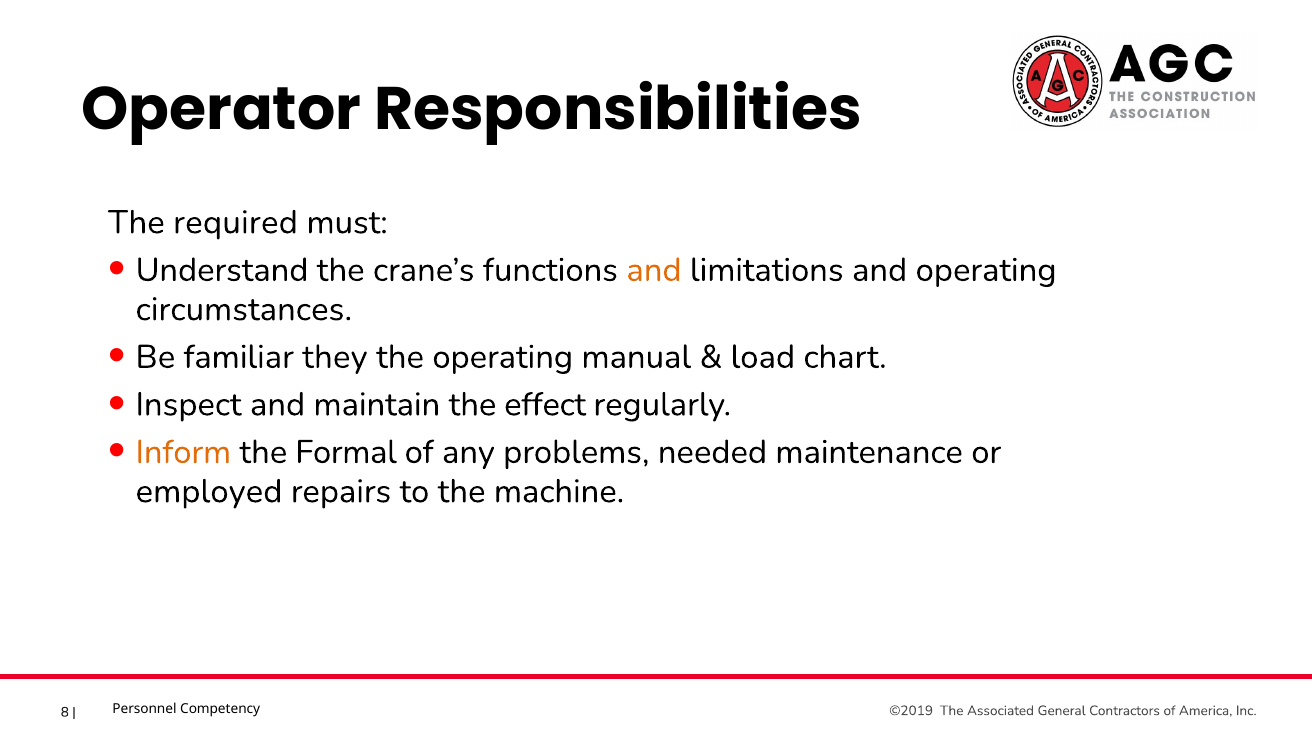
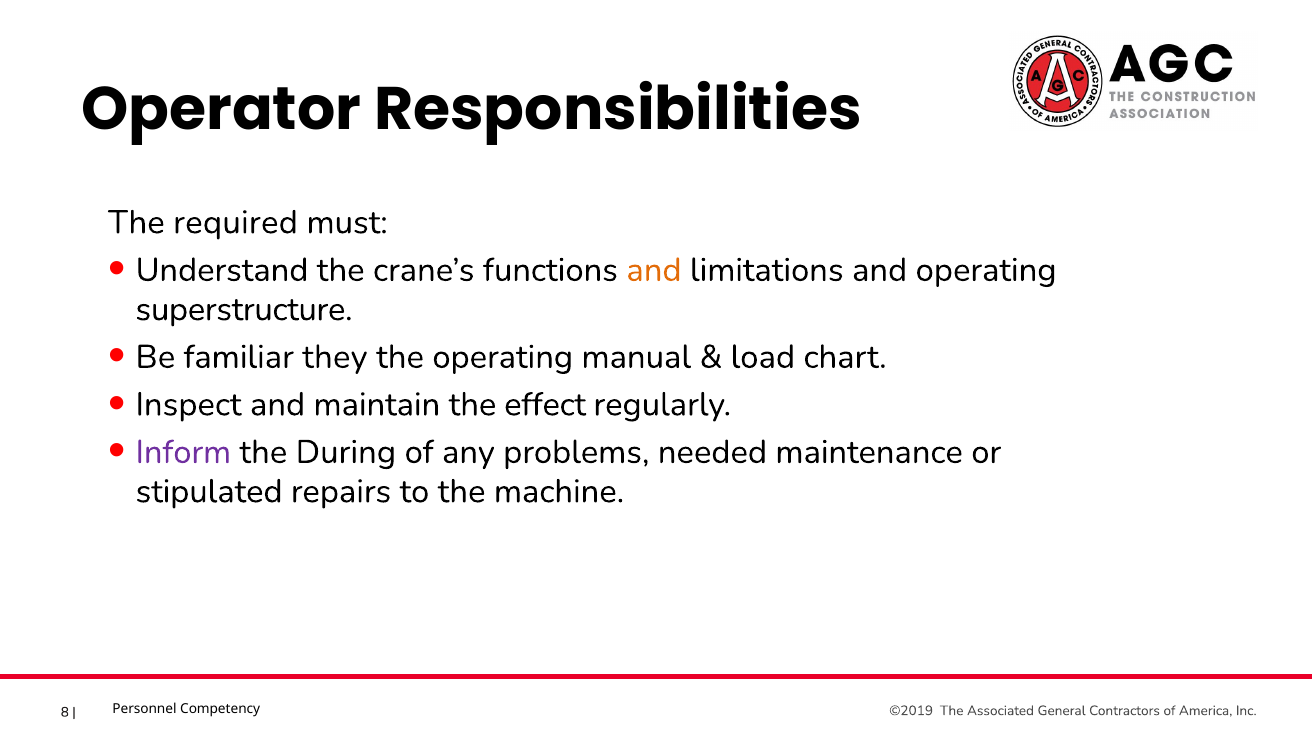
circumstances: circumstances -> superstructure (244, 309)
Inform colour: orange -> purple (183, 452)
Formal: Formal -> During (346, 452)
employed: employed -> stipulated (209, 491)
